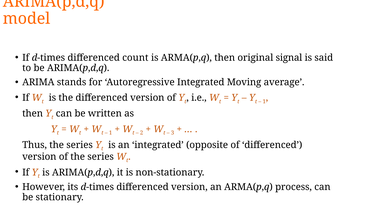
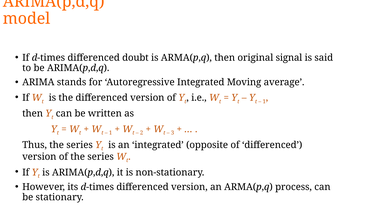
count: count -> doubt (135, 58)
